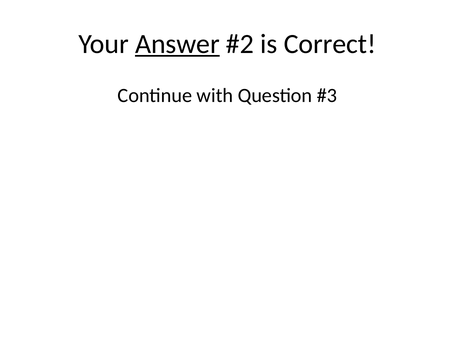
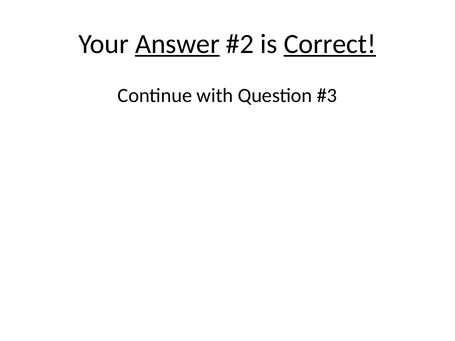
Correct underline: none -> present (330, 44)
